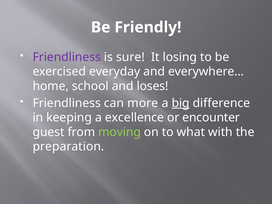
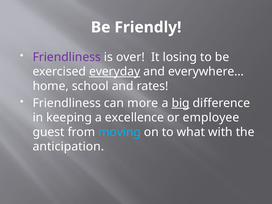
sure: sure -> over (130, 57)
everyday underline: none -> present (115, 72)
loses: loses -> rates (152, 86)
encounter: encounter -> employee (211, 118)
moving colour: light green -> light blue (120, 132)
preparation: preparation -> anticipation (68, 147)
